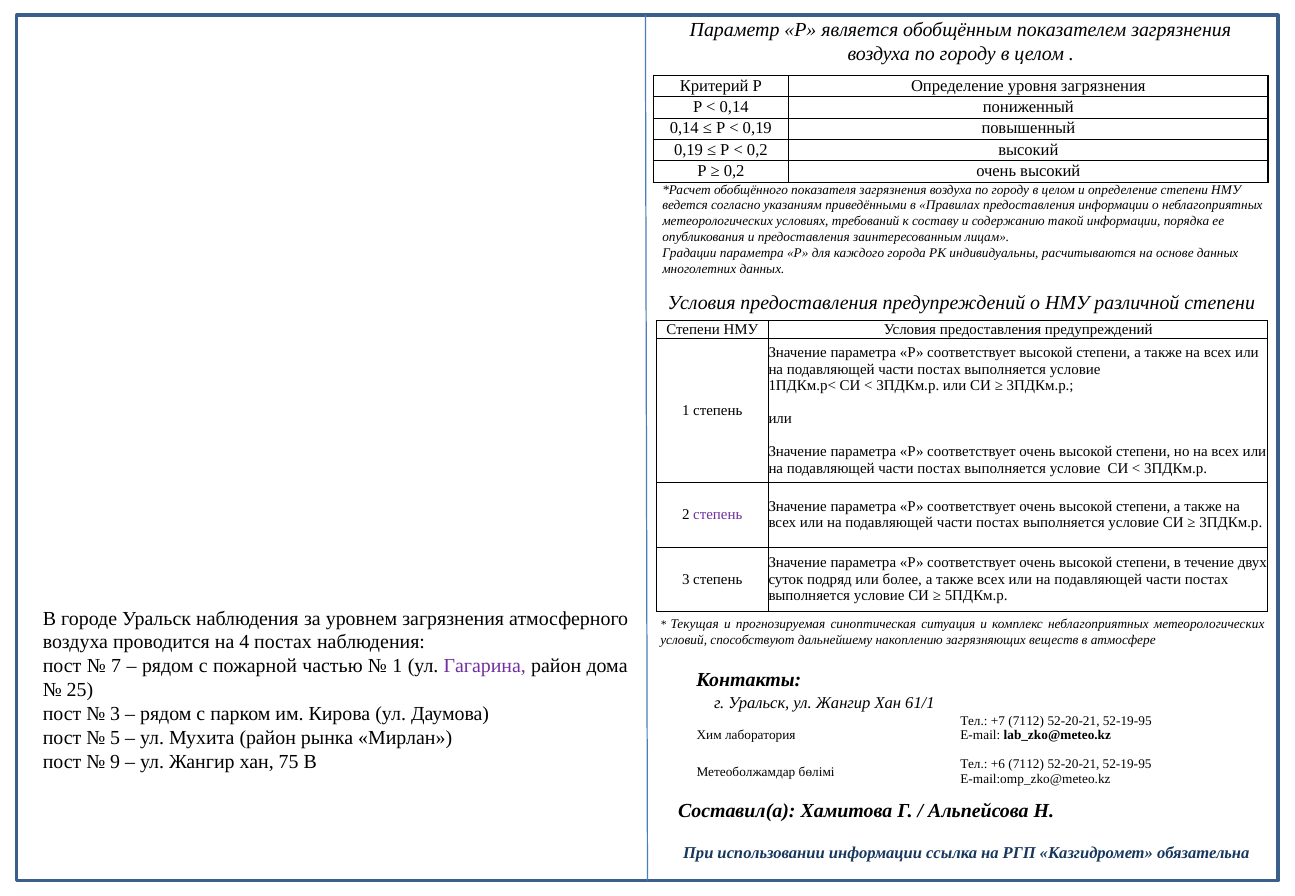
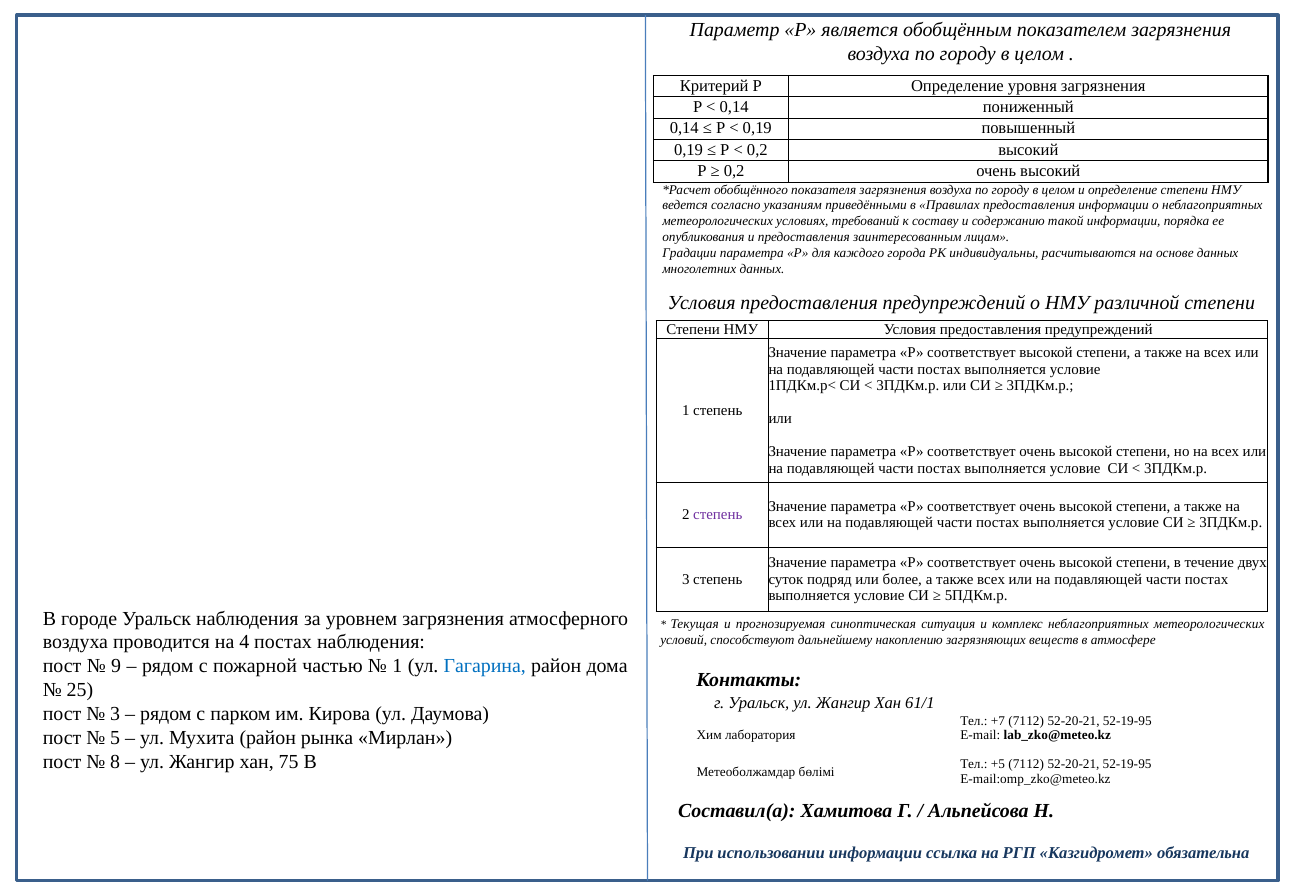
7: 7 -> 9 (116, 667)
Гагарина colour: purple -> blue (485, 667)
9: 9 -> 8 (115, 762)
+6: +6 -> +5 (998, 765)
